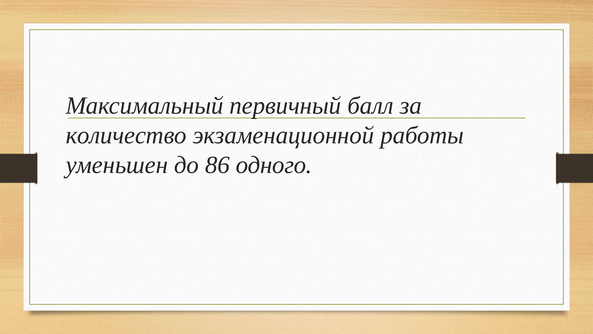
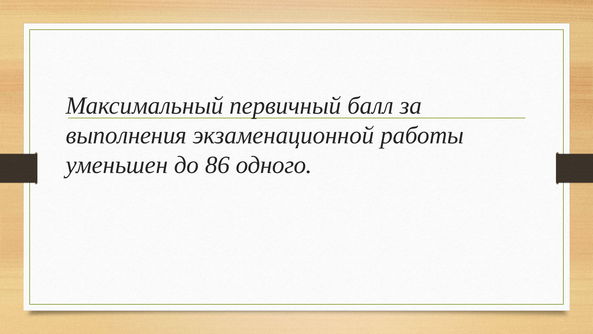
количество: количество -> выполнения (126, 135)
